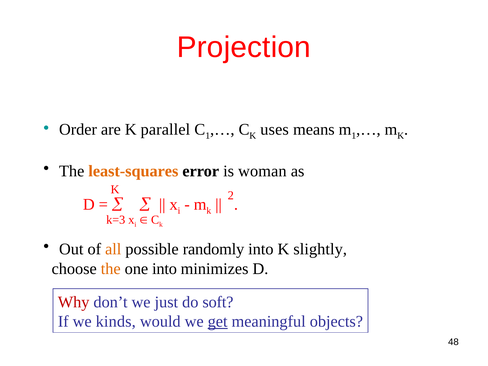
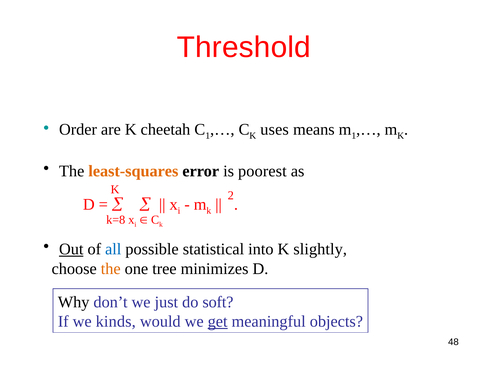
Projection: Projection -> Threshold (244, 47)
parallel: parallel -> cheetah (165, 129)
woman: woman -> poorest (262, 171)
k=3: k=3 -> k=8 (116, 220)
Out underline: none -> present (71, 249)
all colour: orange -> blue (113, 249)
randomly: randomly -> statistical (213, 249)
one into: into -> tree (164, 269)
Why colour: red -> black (74, 302)
